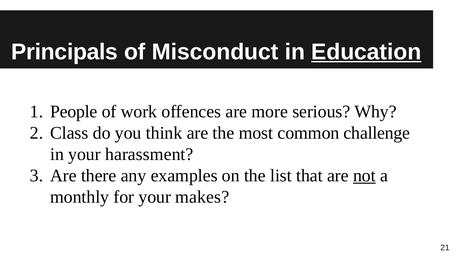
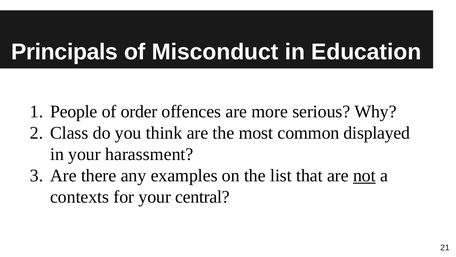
Education underline: present -> none (366, 52)
work: work -> order (139, 111)
challenge: challenge -> displayed (377, 133)
monthly: monthly -> contexts (80, 197)
makes: makes -> central (202, 197)
